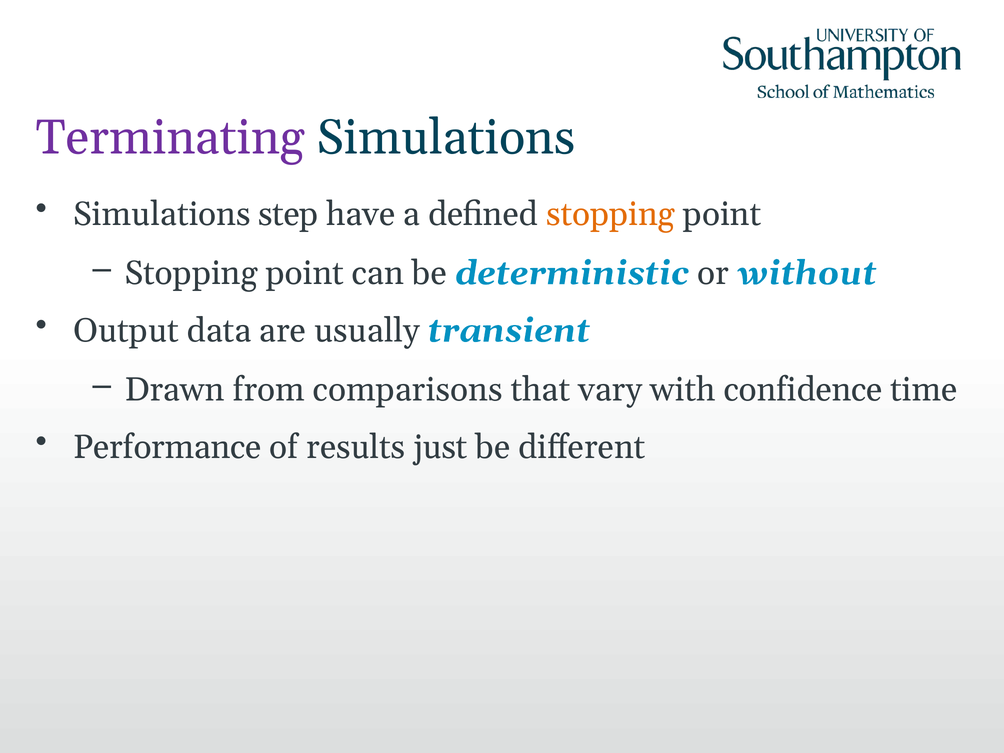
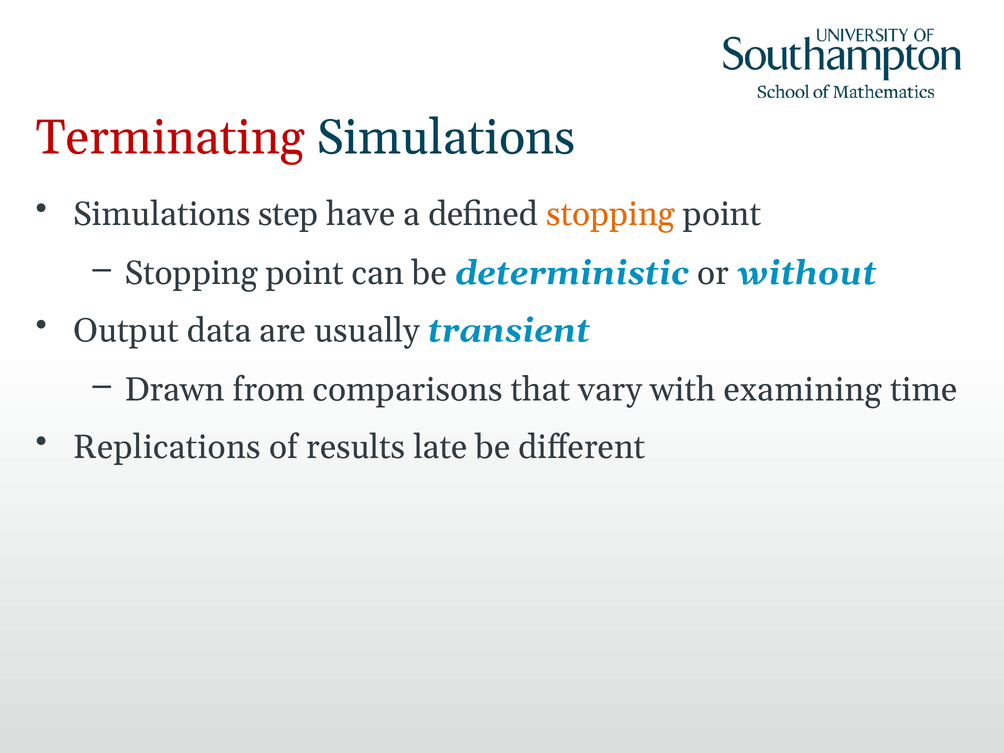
Terminating colour: purple -> red (170, 137)
confidence: confidence -> examining (803, 390)
Performance: Performance -> Replications (167, 447)
just: just -> late (440, 447)
